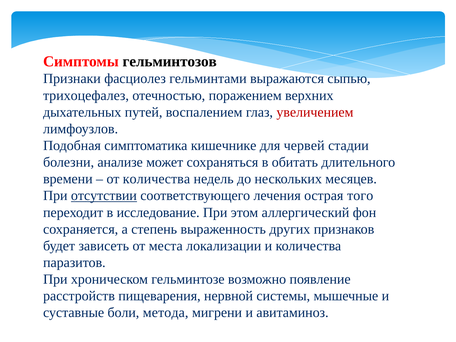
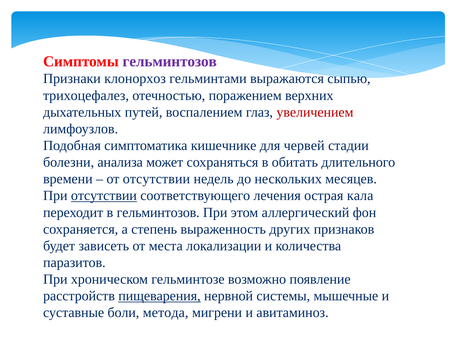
гельминтозов colour: black -> purple (170, 61)
фасциолез: фасциолез -> клонорхоз (135, 79)
анализе: анализе -> анализа (120, 162)
от количества: количества -> отсутствии (156, 179)
того: того -> кала (360, 196)
в исследование: исследование -> гельминтозов (158, 212)
пищеварения underline: none -> present (159, 296)
